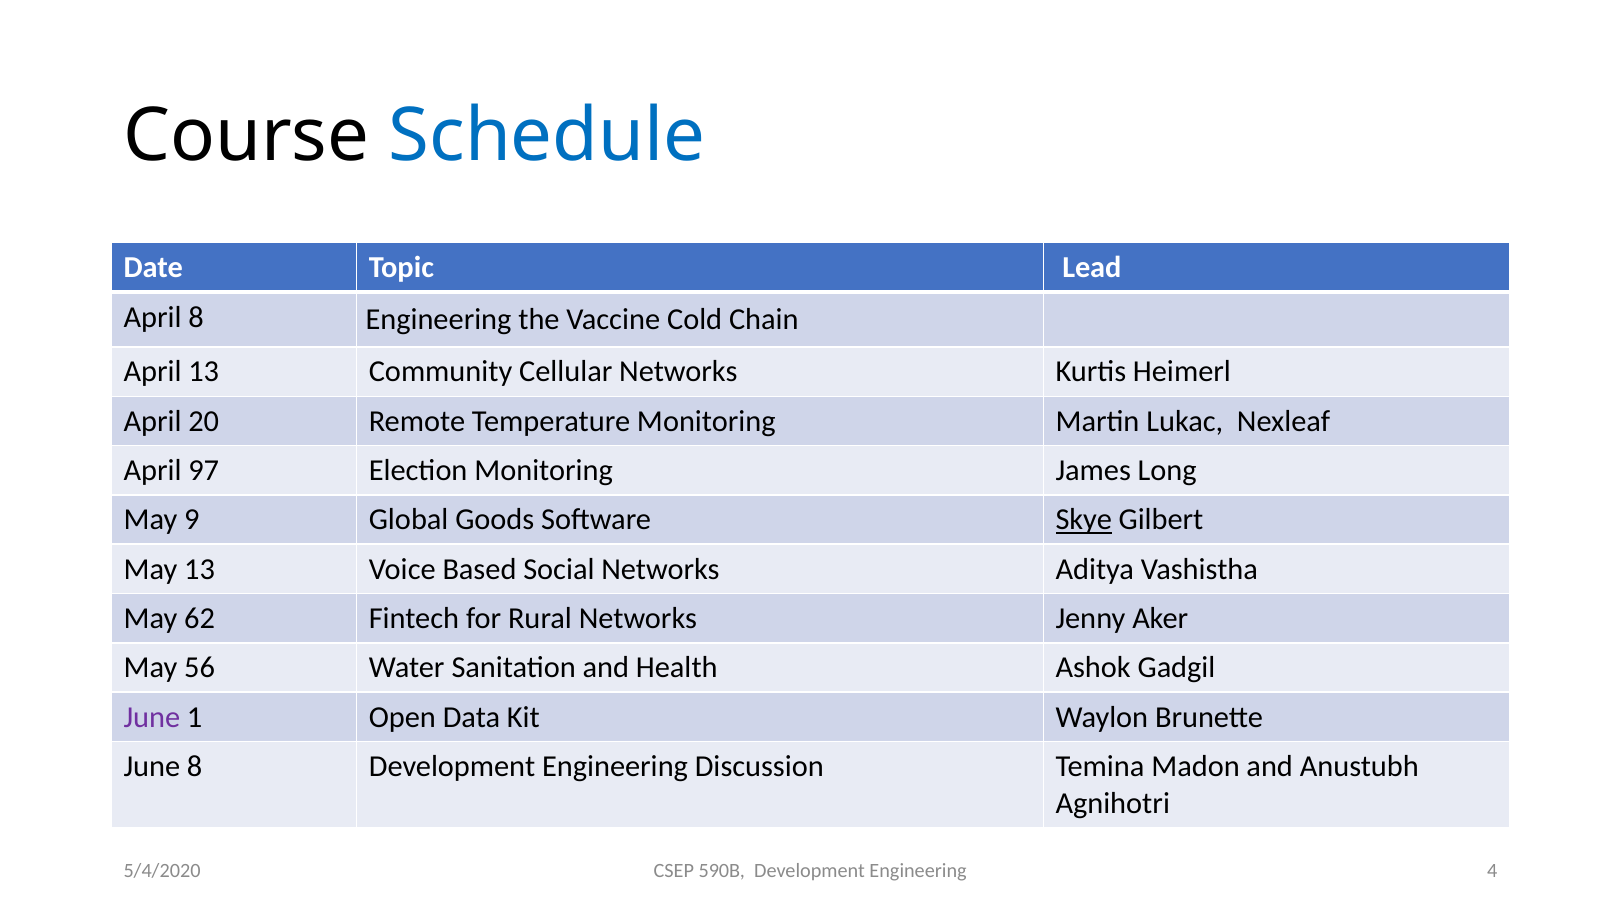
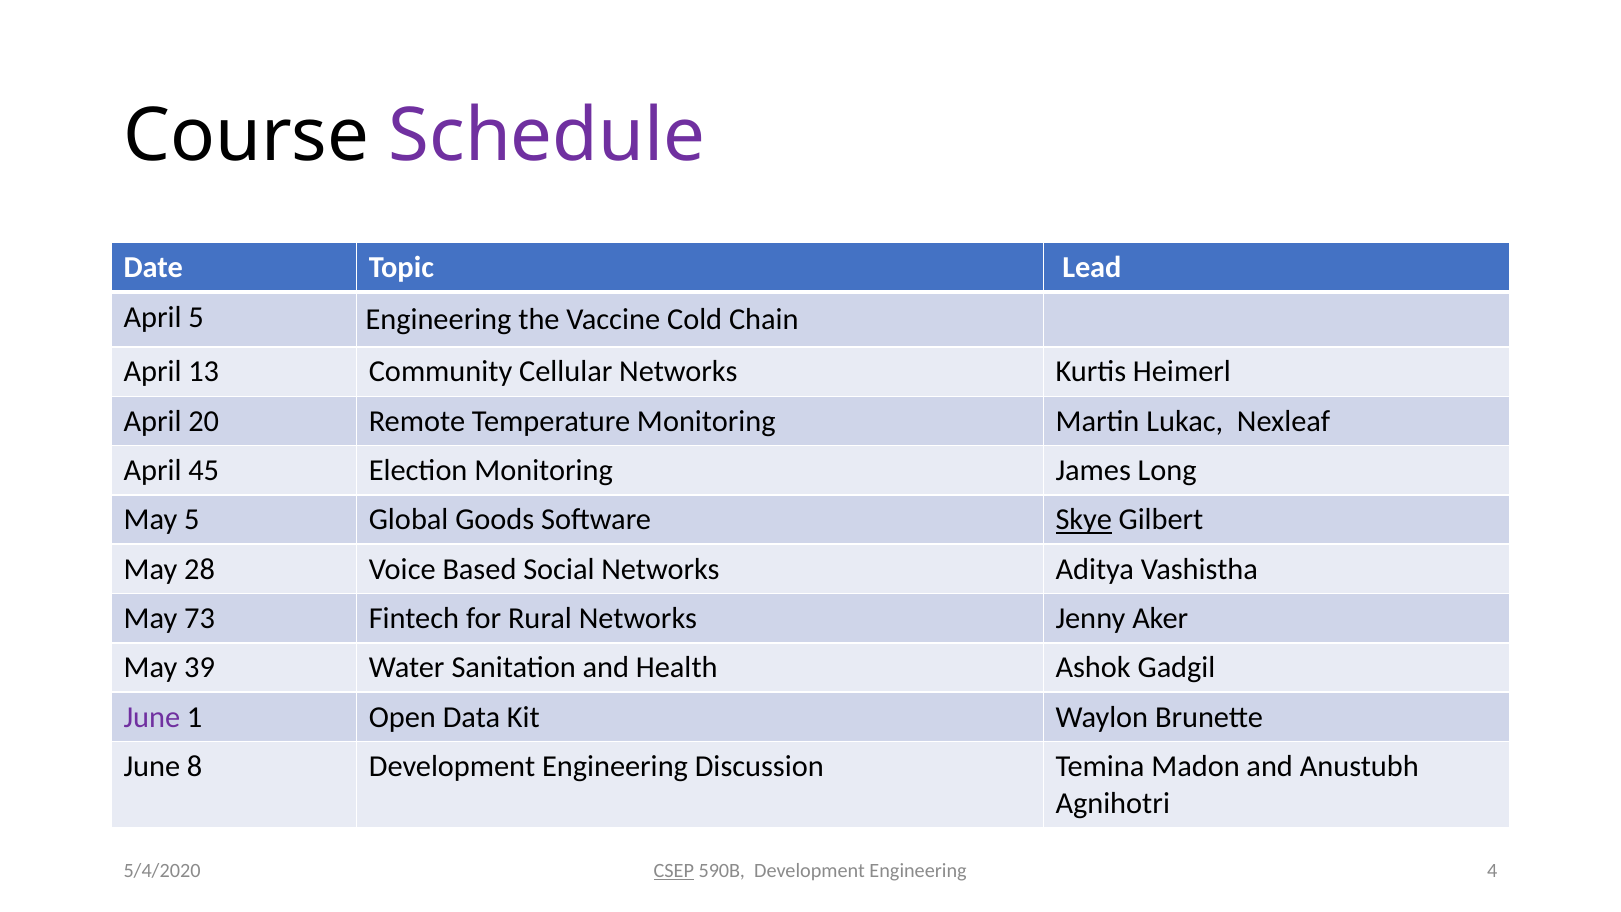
Schedule colour: blue -> purple (547, 136)
April 8: 8 -> 5 (196, 317)
97: 97 -> 45 (204, 470)
May 9: 9 -> 5 (192, 520)
May 13: 13 -> 28 (200, 569)
62: 62 -> 73 (200, 618)
56: 56 -> 39 (200, 668)
CSEP underline: none -> present (674, 871)
